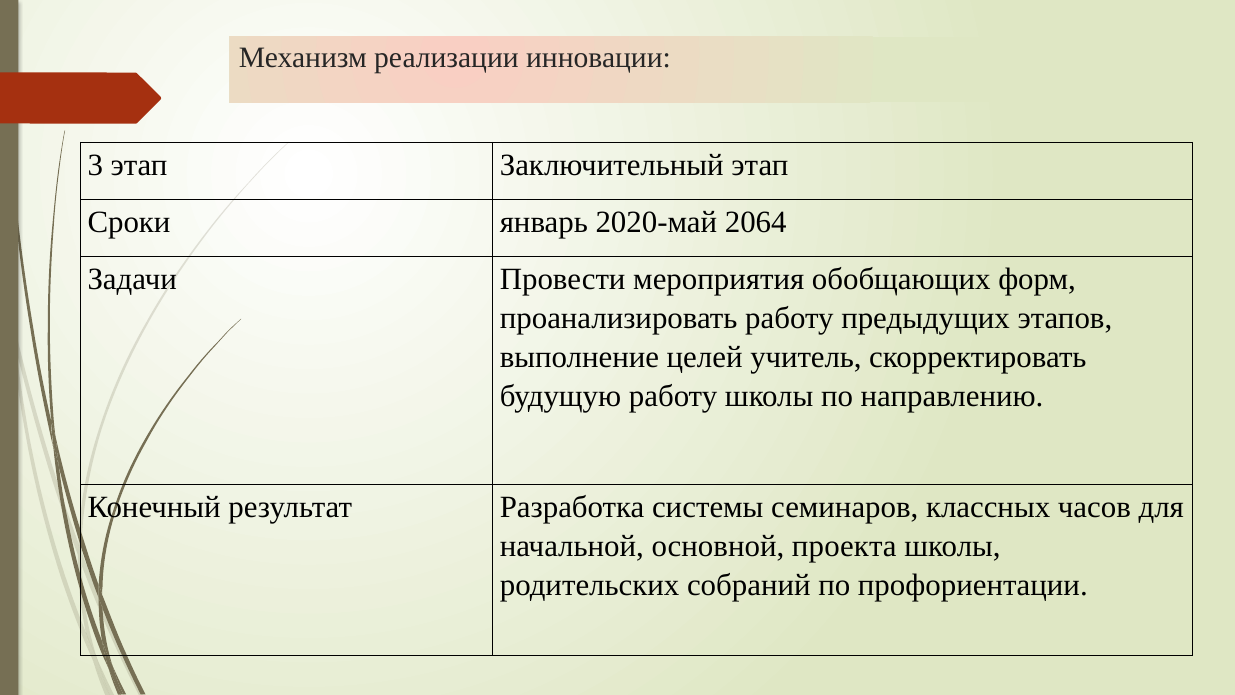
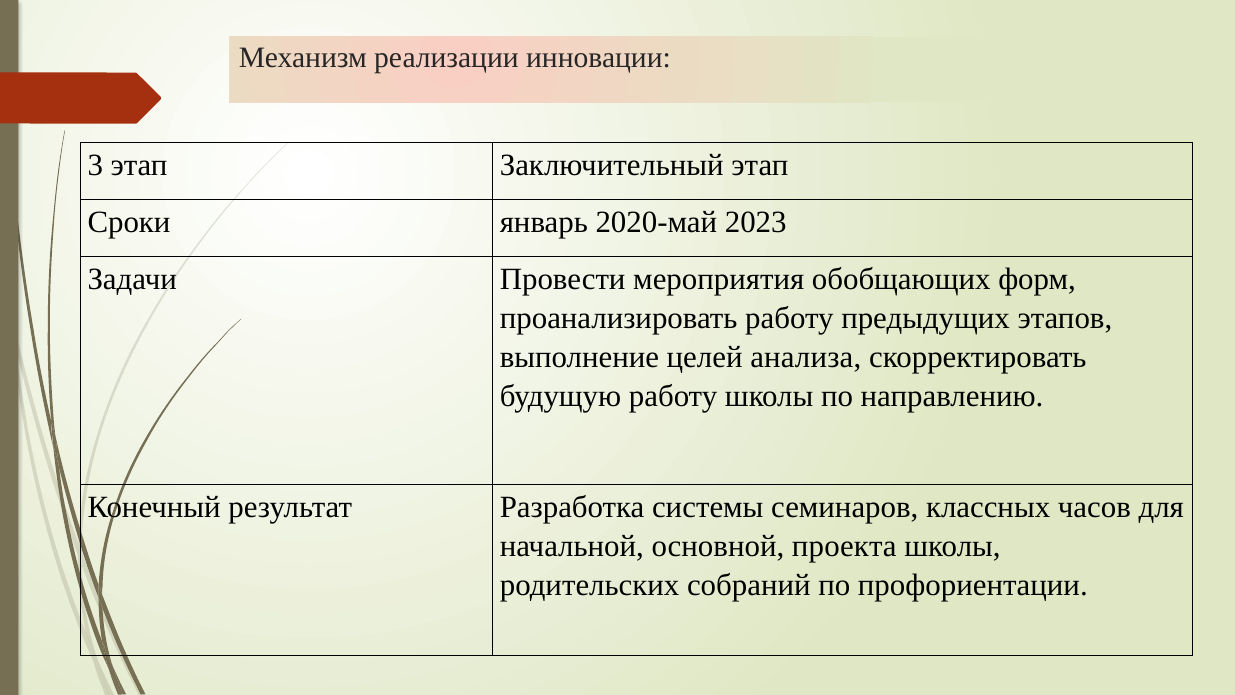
2064: 2064 -> 2023 (756, 222)
учитель: учитель -> анализа (806, 357)
